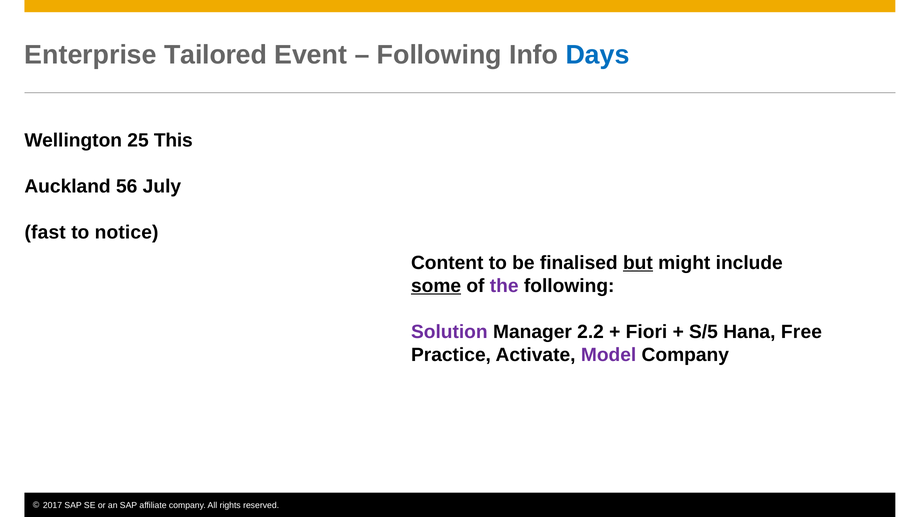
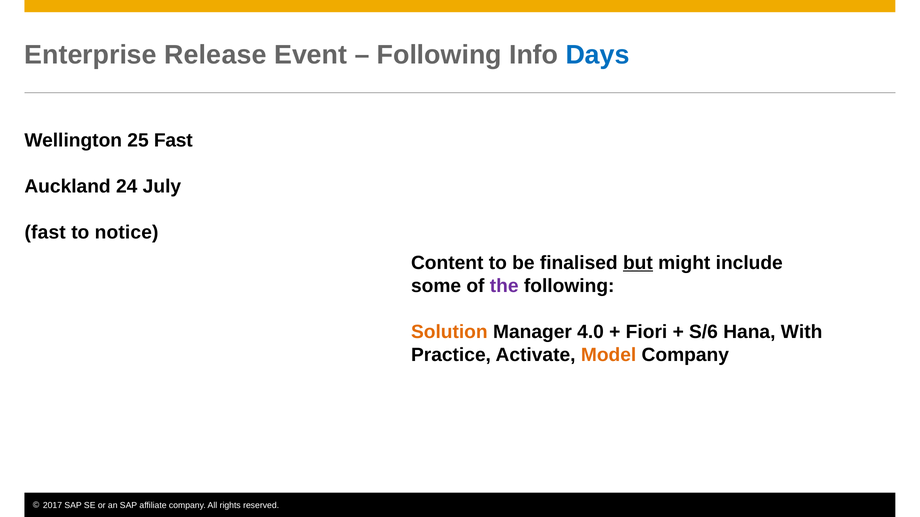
Tailored: Tailored -> Release (215, 55)
25 This: This -> Fast (173, 141)
56: 56 -> 24 (127, 187)
some underline: present -> none (436, 286)
Solution colour: purple -> orange (449, 332)
2.2: 2.2 -> 4.0 (591, 332)
S/5: S/5 -> S/6 (703, 332)
Free: Free -> With (802, 332)
Model colour: purple -> orange (609, 355)
